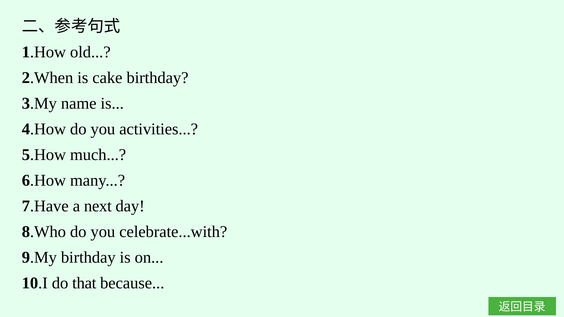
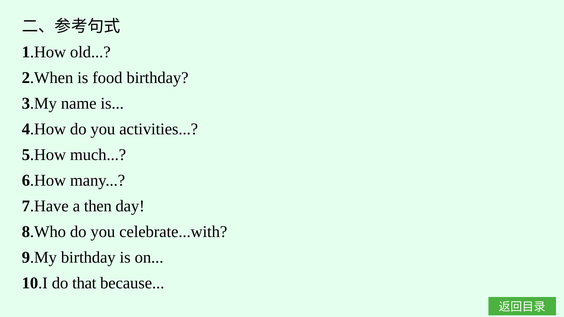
cake: cake -> food (107, 78)
next: next -> then (98, 206)
